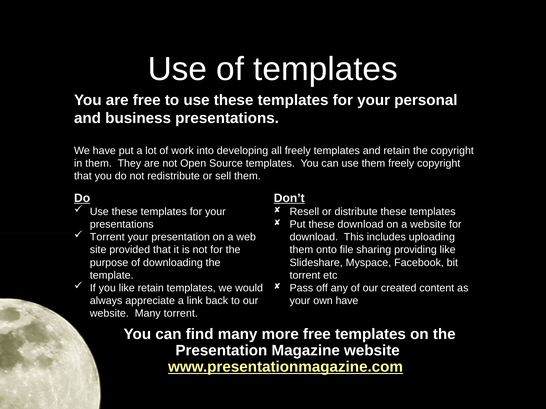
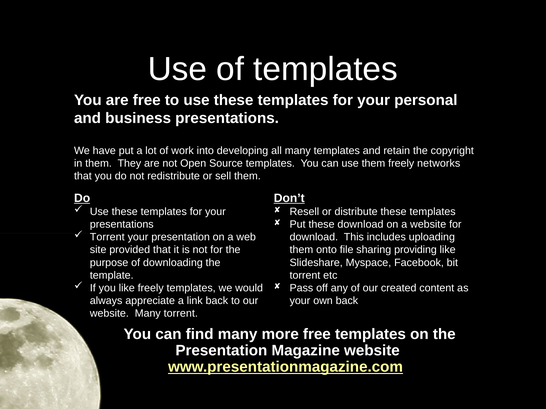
all freely: freely -> many (298, 151)
freely copyright: copyright -> networks (439, 163)
like retain: retain -> freely (151, 288)
own have: have -> back (347, 301)
